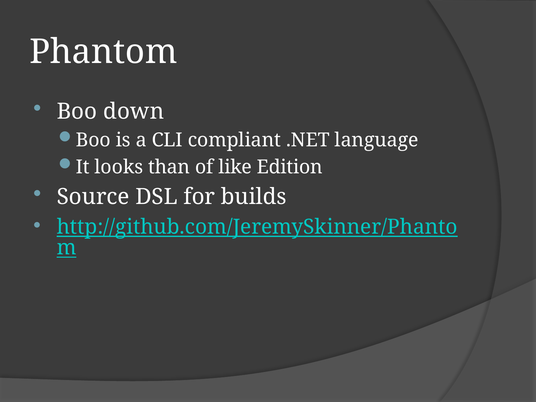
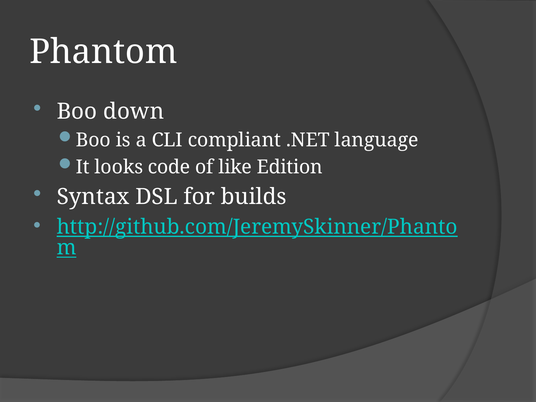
than: than -> code (169, 167)
Source: Source -> Syntax (93, 197)
